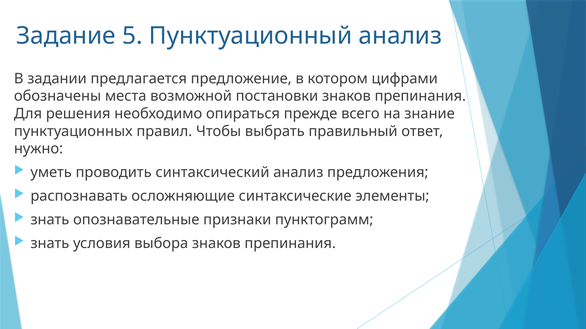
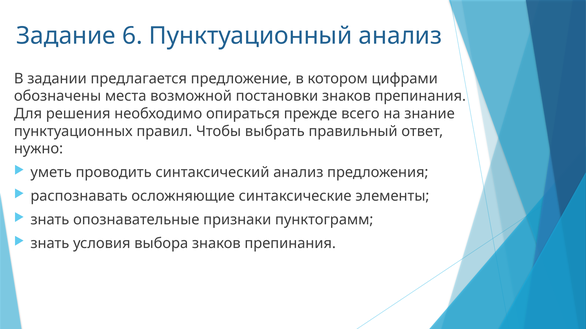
5: 5 -> 6 (132, 36)
